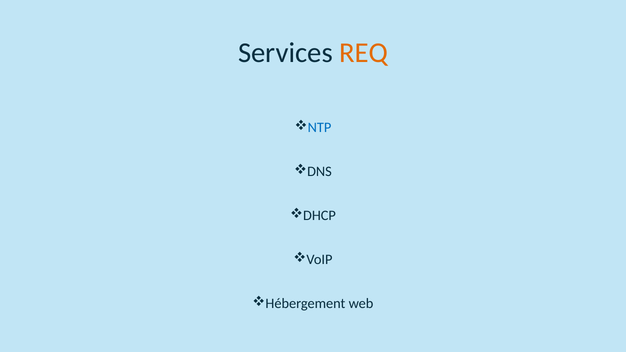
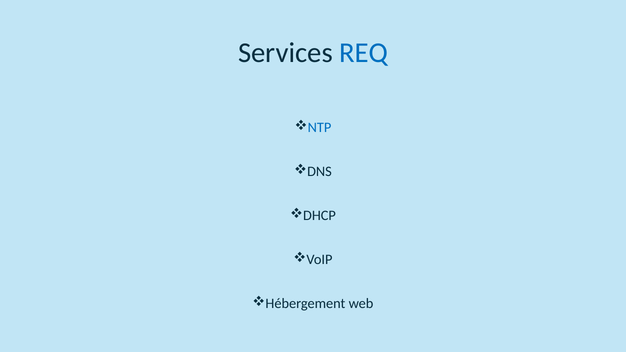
REQ colour: orange -> blue (364, 53)
